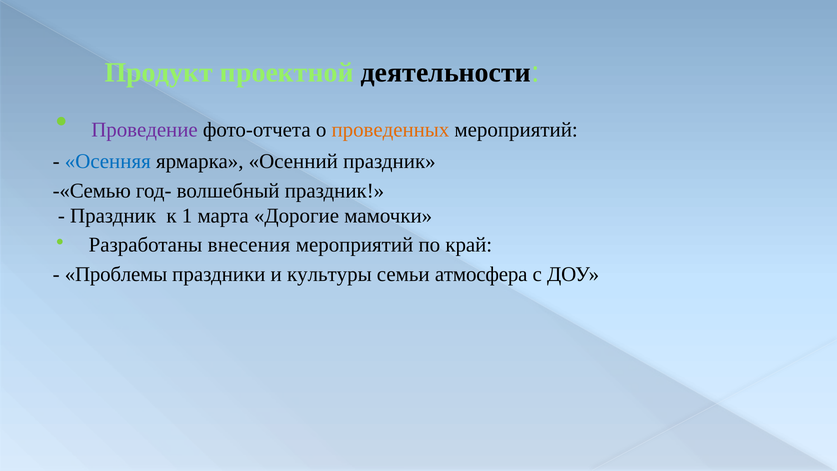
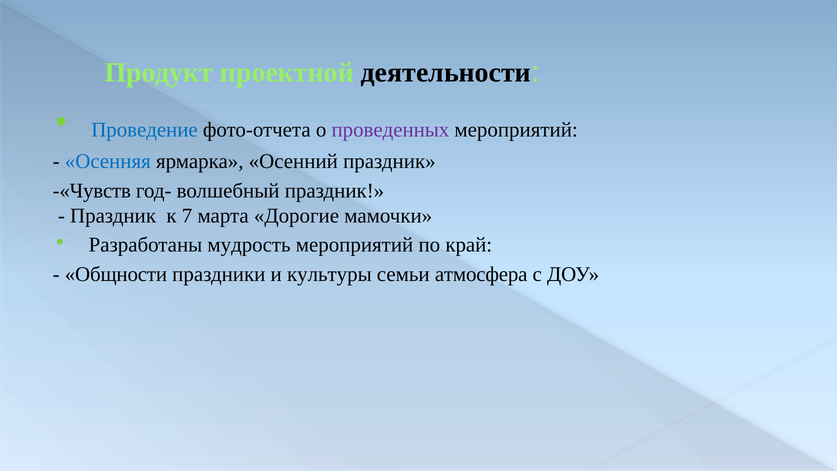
Проведение colour: purple -> blue (144, 130)
проведенных colour: orange -> purple (390, 130)
-«Семью: -«Семью -> -«Чувств (92, 191)
1: 1 -> 7 (187, 216)
внесения: внесения -> мудрость (249, 245)
Проблемы: Проблемы -> Общности (116, 274)
